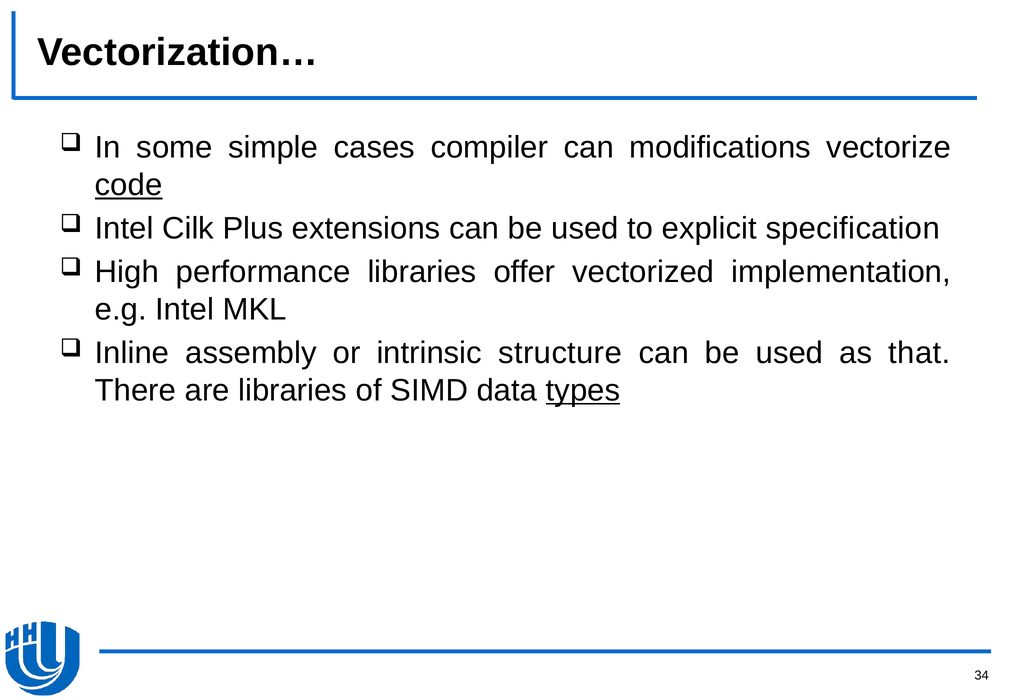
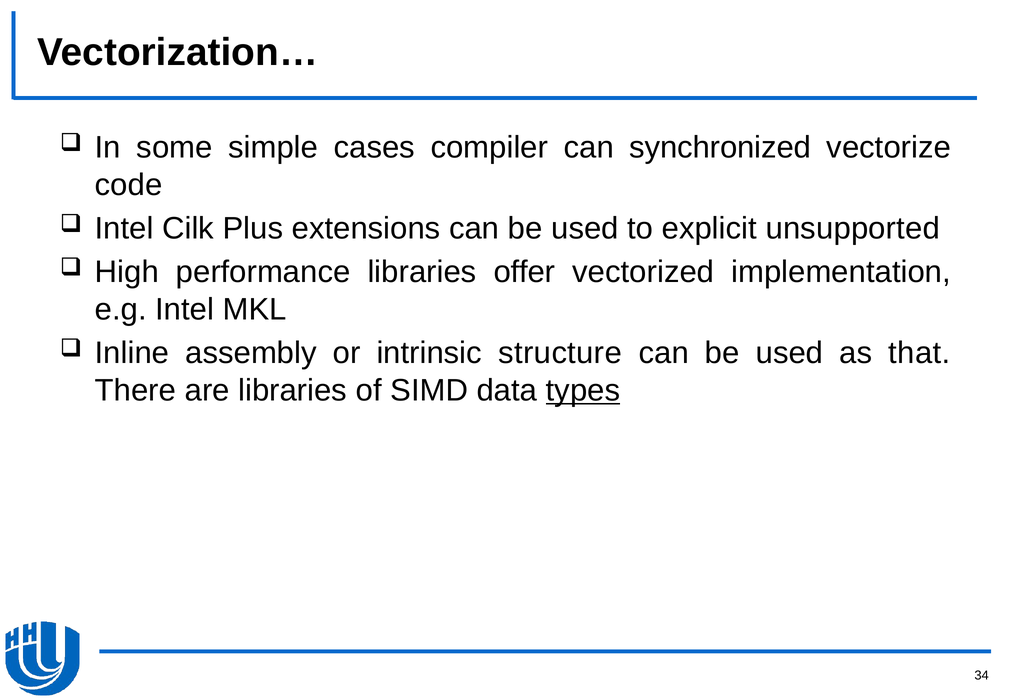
modifications: modifications -> synchronized (720, 148)
code underline: present -> none (129, 185)
specification: specification -> unsupported (853, 229)
